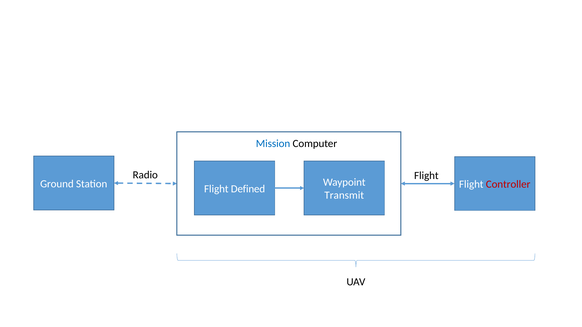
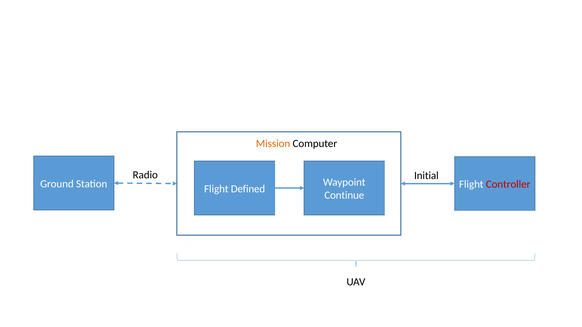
Mission colour: blue -> orange (273, 144)
Radio Flight: Flight -> Initial (426, 176)
Transmit: Transmit -> Continue (344, 196)
